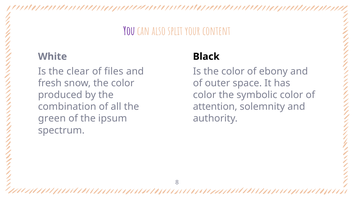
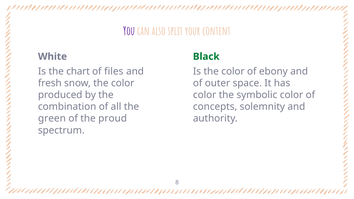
Black colour: black -> green (206, 57)
clear: clear -> chart (78, 71)
attention: attention -> concepts (215, 107)
ipsum: ipsum -> proud (113, 119)
